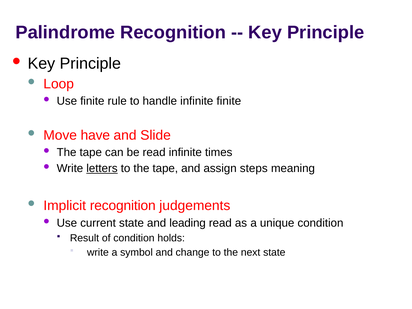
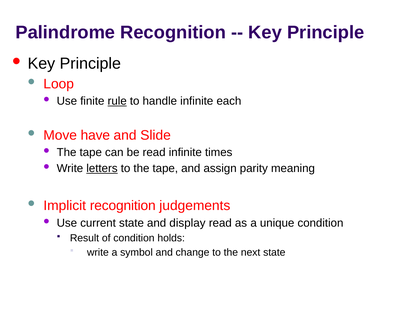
rule underline: none -> present (117, 101)
infinite finite: finite -> each (229, 101)
steps: steps -> parity (254, 168)
leading: leading -> display (187, 223)
